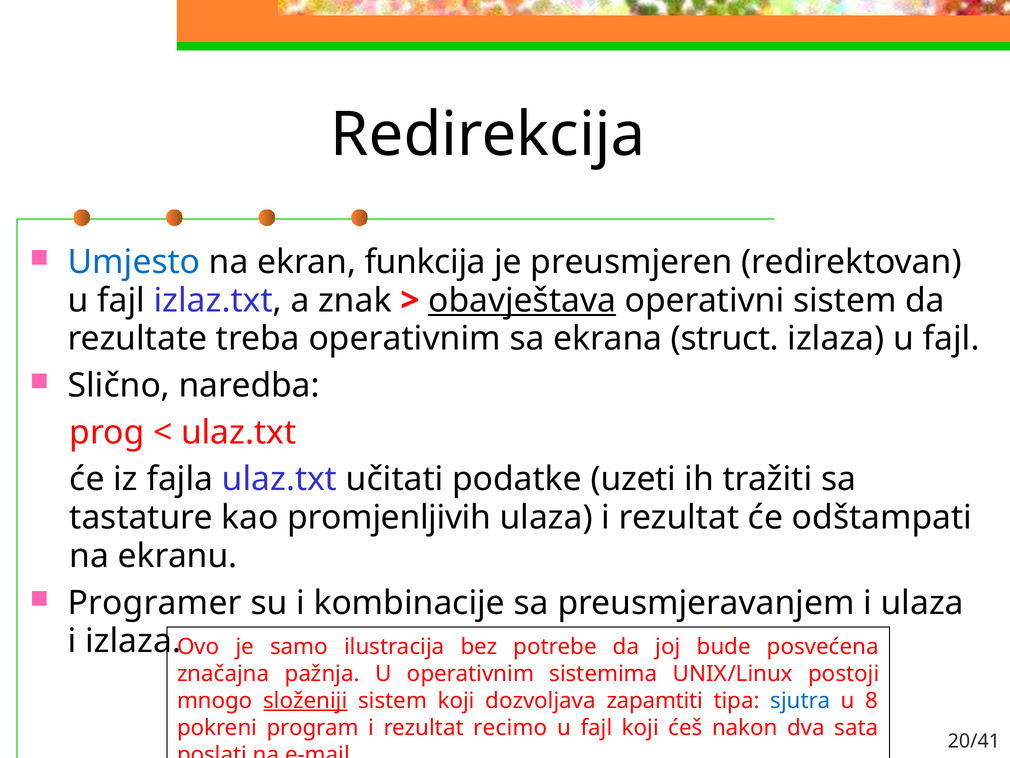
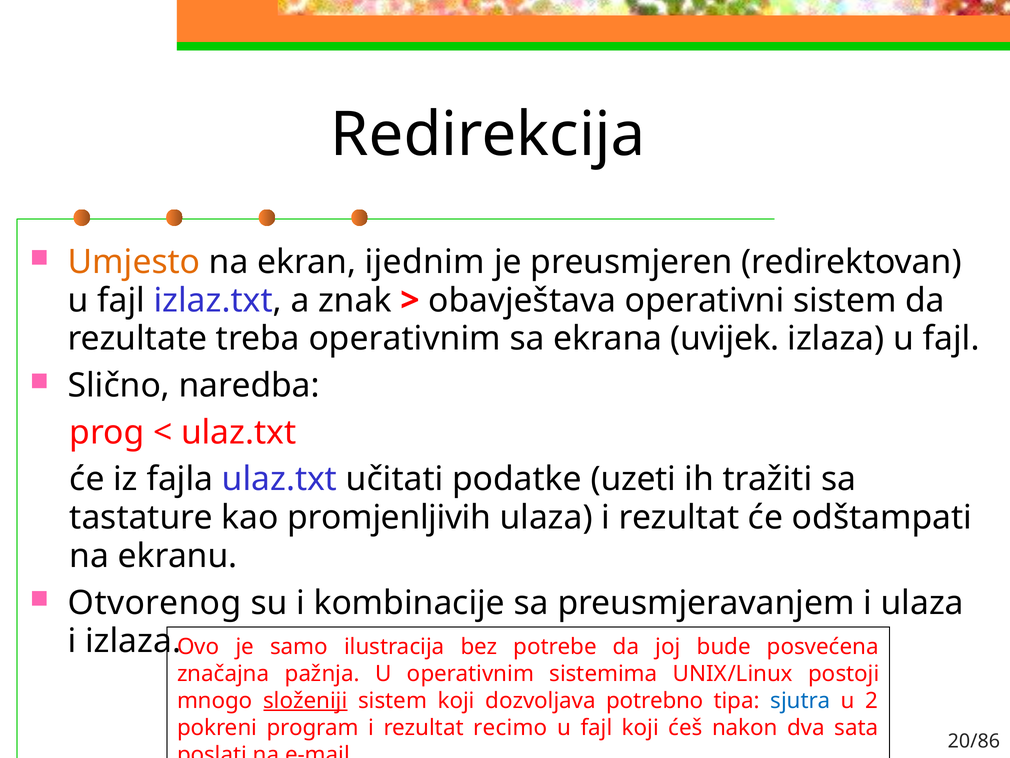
Umjesto colour: blue -> orange (134, 262)
funkcija: funkcija -> ijednim (425, 262)
obavještava underline: present -> none (522, 300)
struct: struct -> uvijek (725, 339)
Programer: Programer -> Otvorenog (155, 603)
zapamtiti: zapamtiti -> potrebno (655, 700)
8: 8 -> 2 (872, 700)
20/41: 20/41 -> 20/86 (974, 741)
